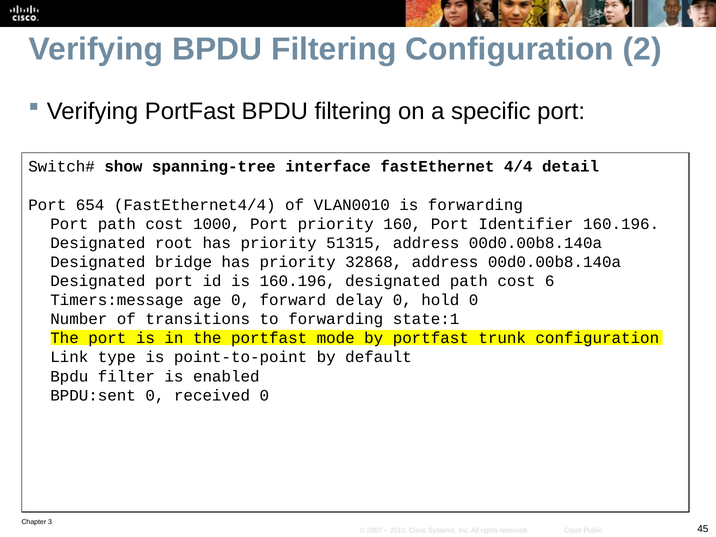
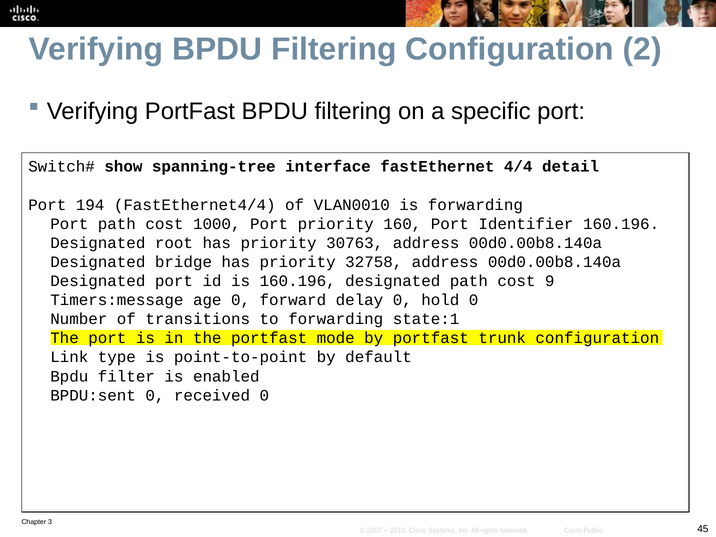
654: 654 -> 194 (90, 205)
51315: 51315 -> 30763 (355, 243)
32868: 32868 -> 32758 (374, 262)
6: 6 -> 9 (550, 281)
